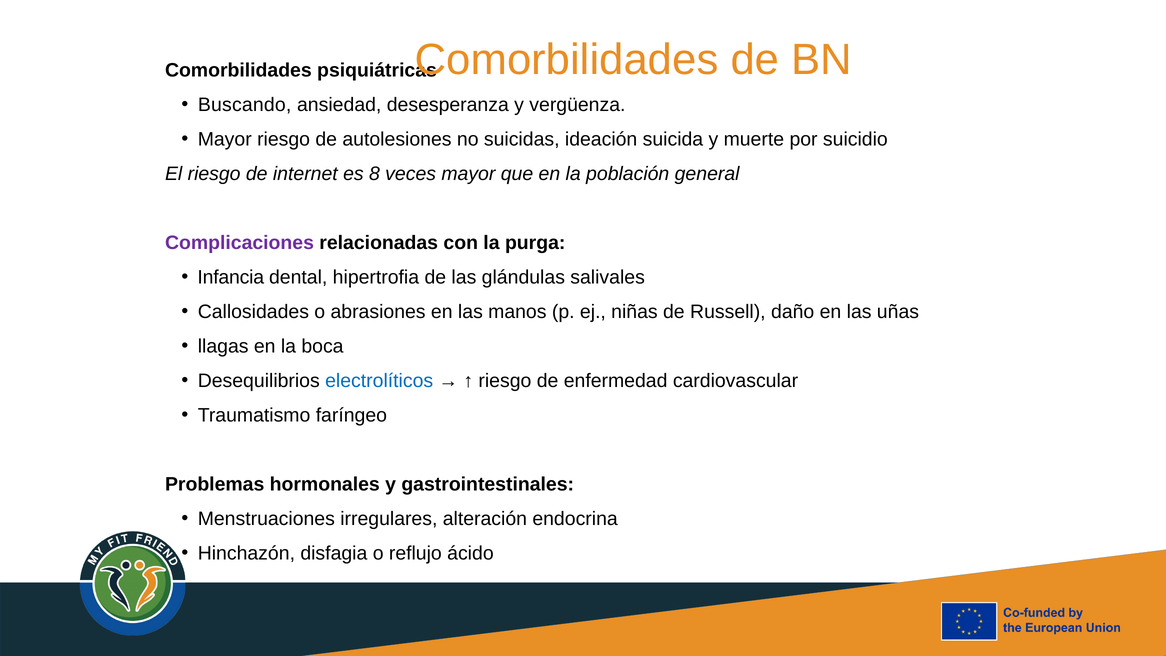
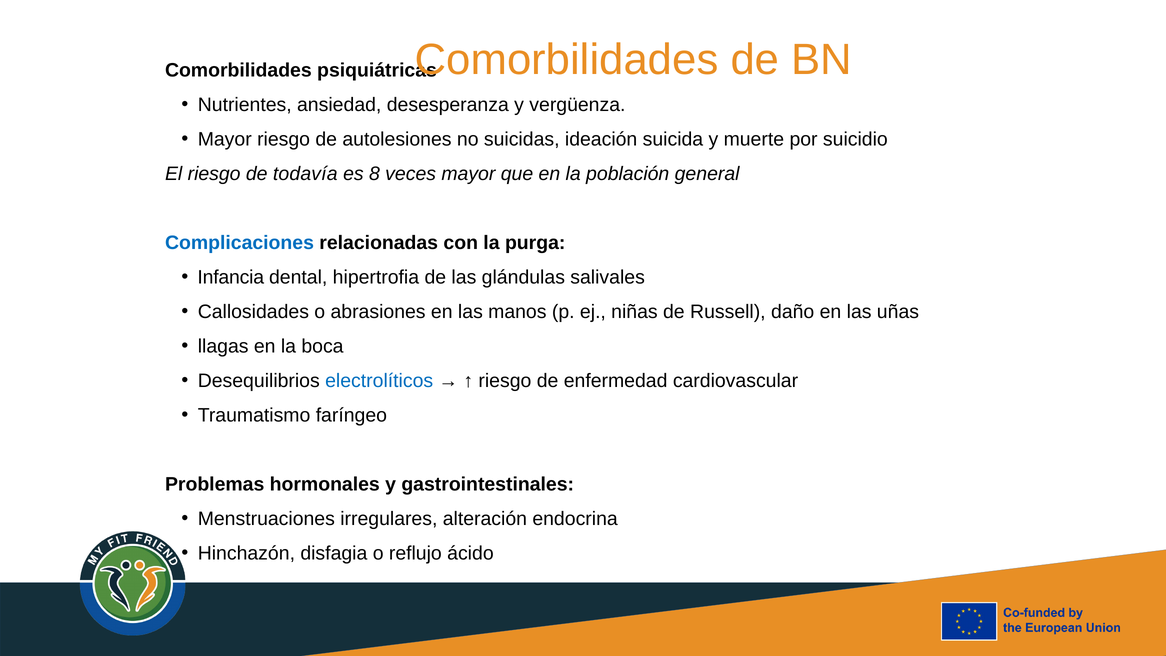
Buscando: Buscando -> Nutrientes (245, 105)
internet: internet -> todavía (305, 174)
Complicaciones colour: purple -> blue (239, 243)
